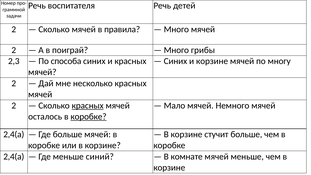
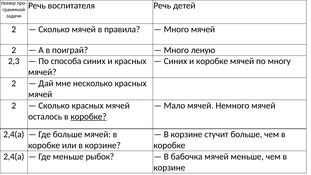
грибы: грибы -> леную (203, 50)
и корзине: корзине -> коробке (212, 61)
красных underline: present -> none (88, 105)
синий: синий -> рыбок (100, 157)
комнате: комнате -> бабочка (187, 157)
